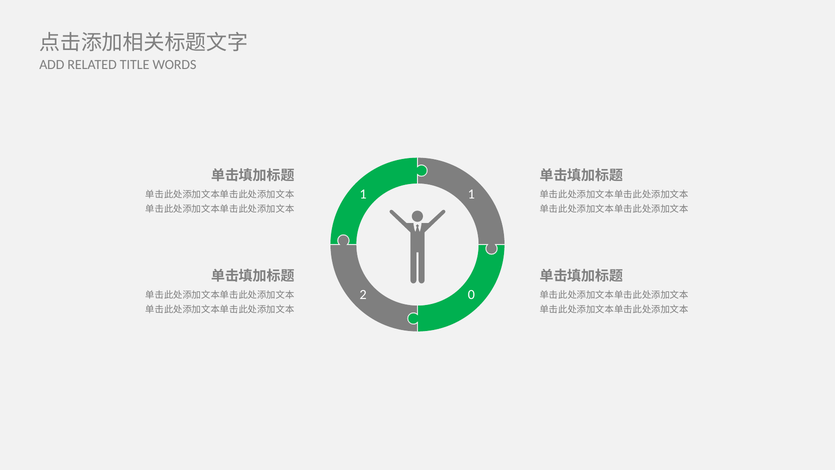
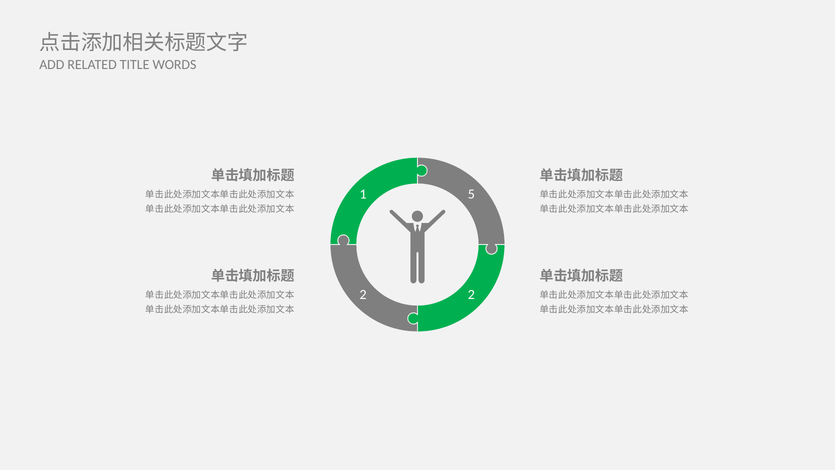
1 1: 1 -> 5 (471, 194)
2 0: 0 -> 2 (471, 294)
